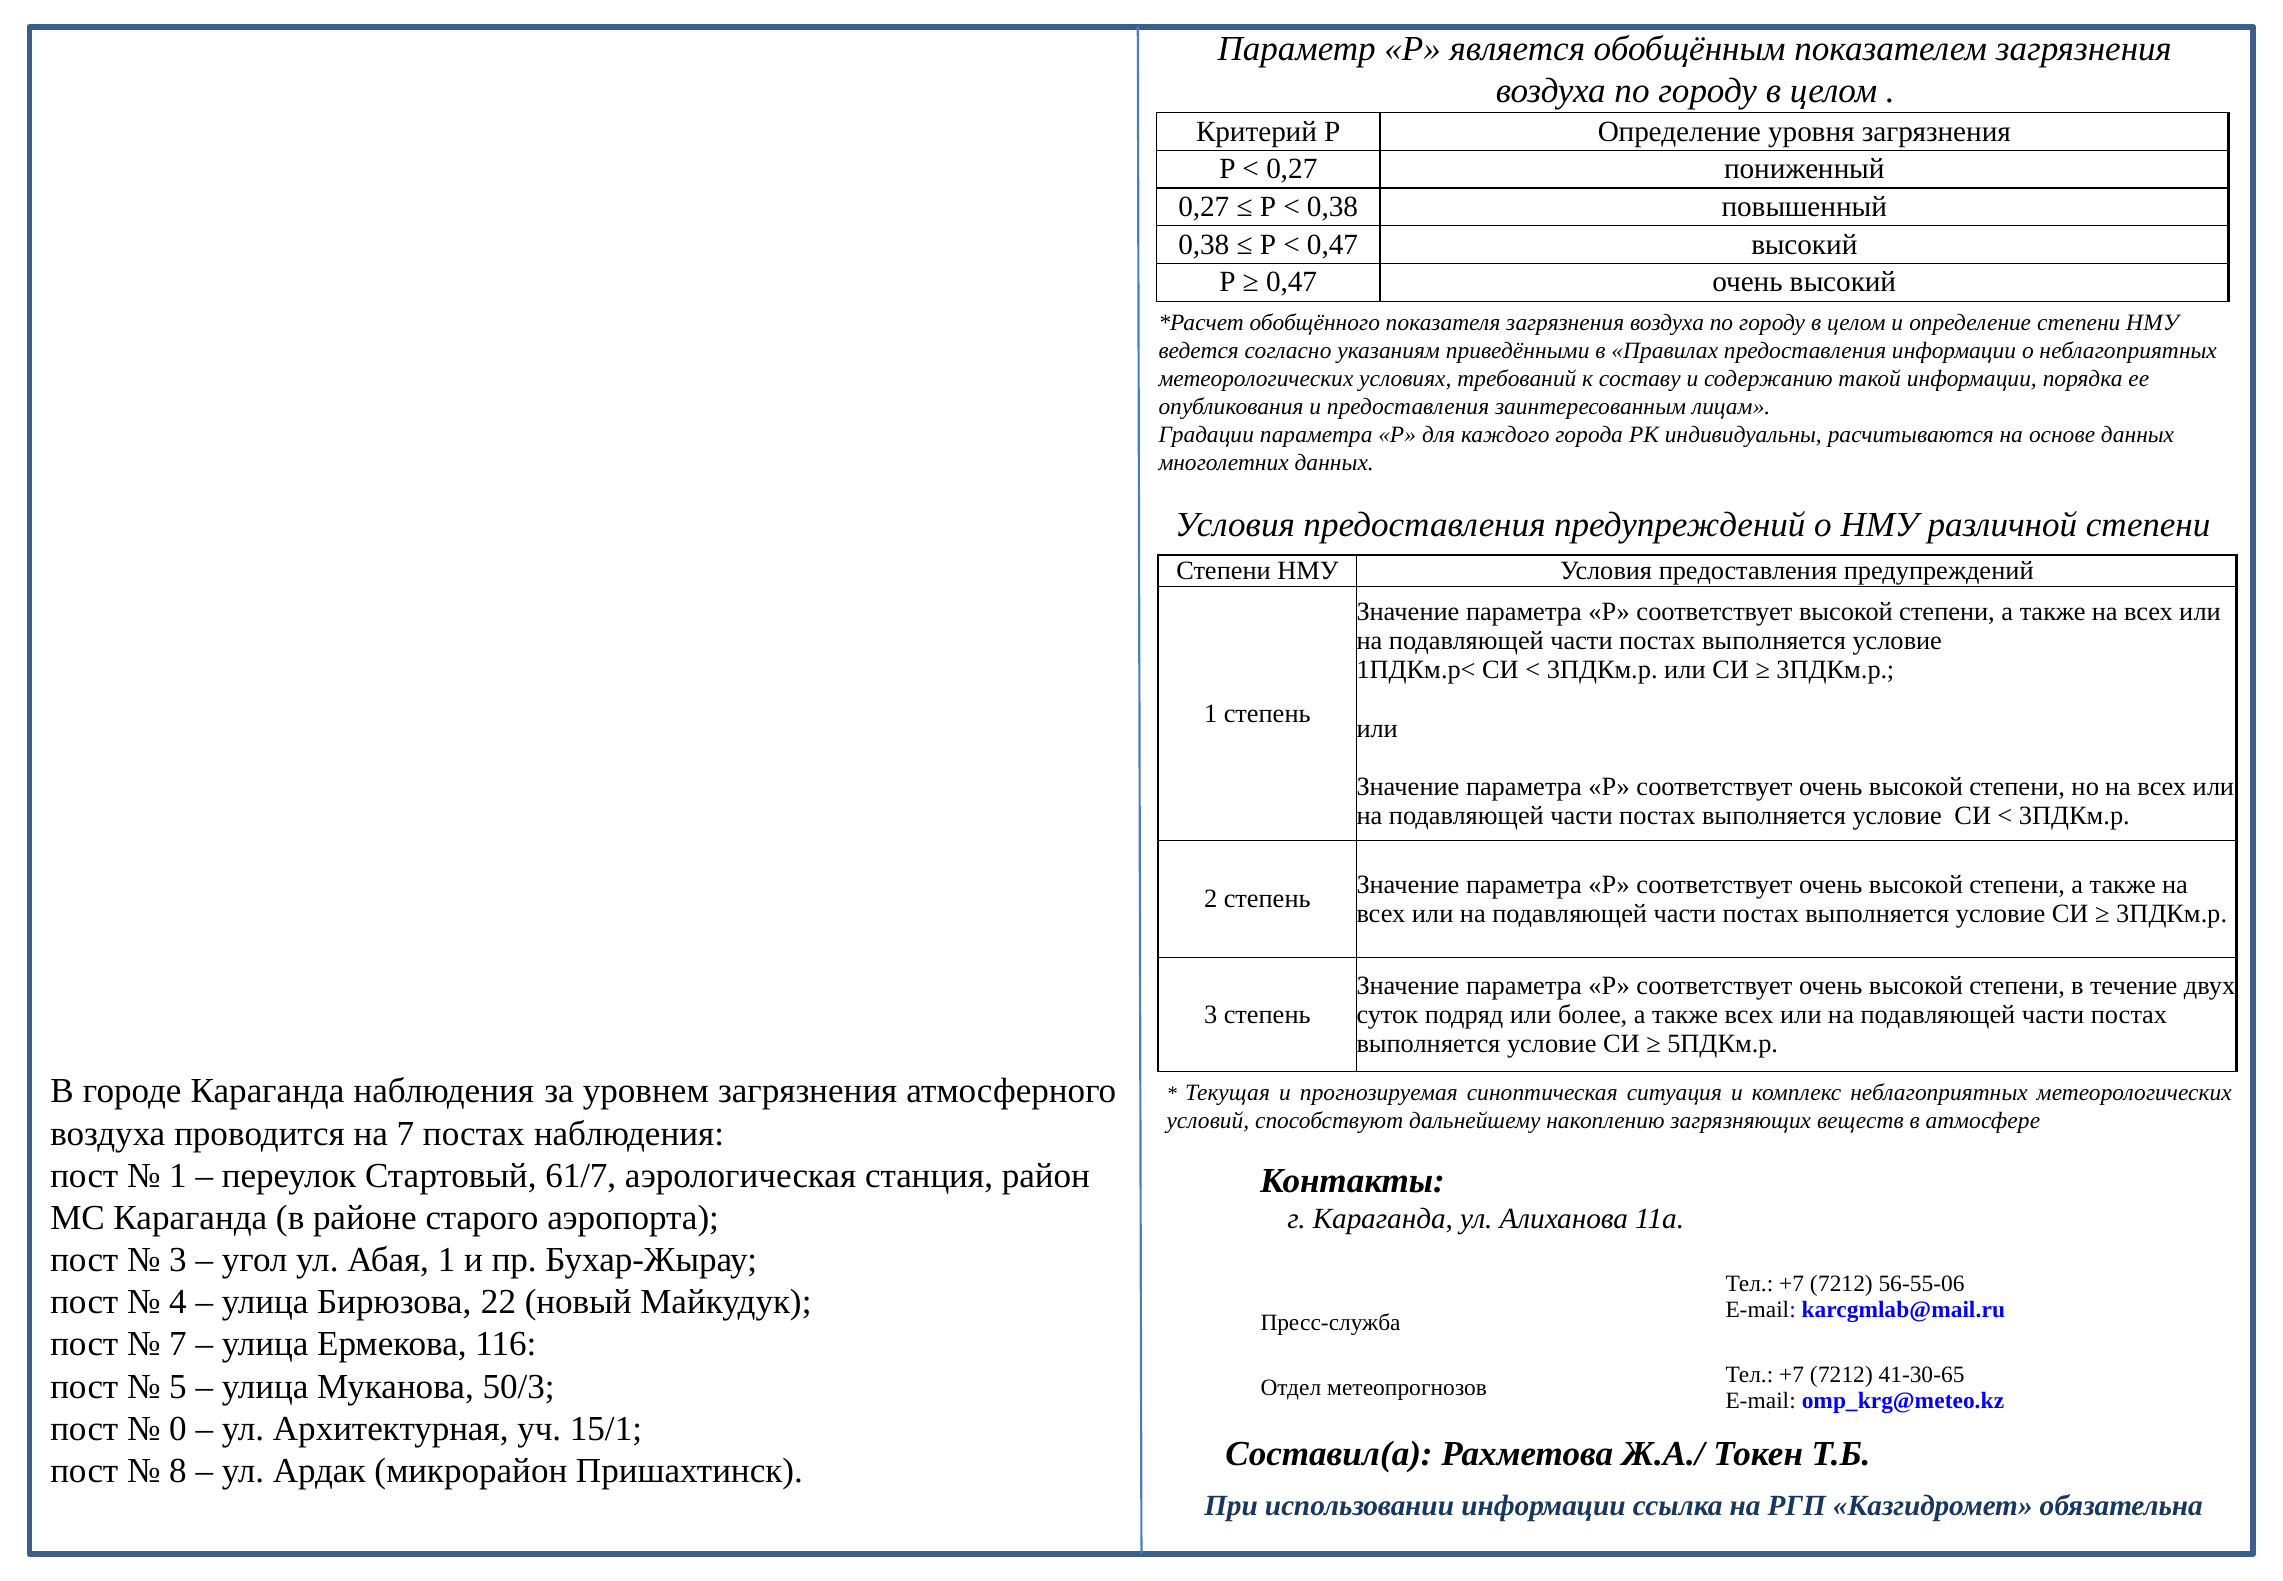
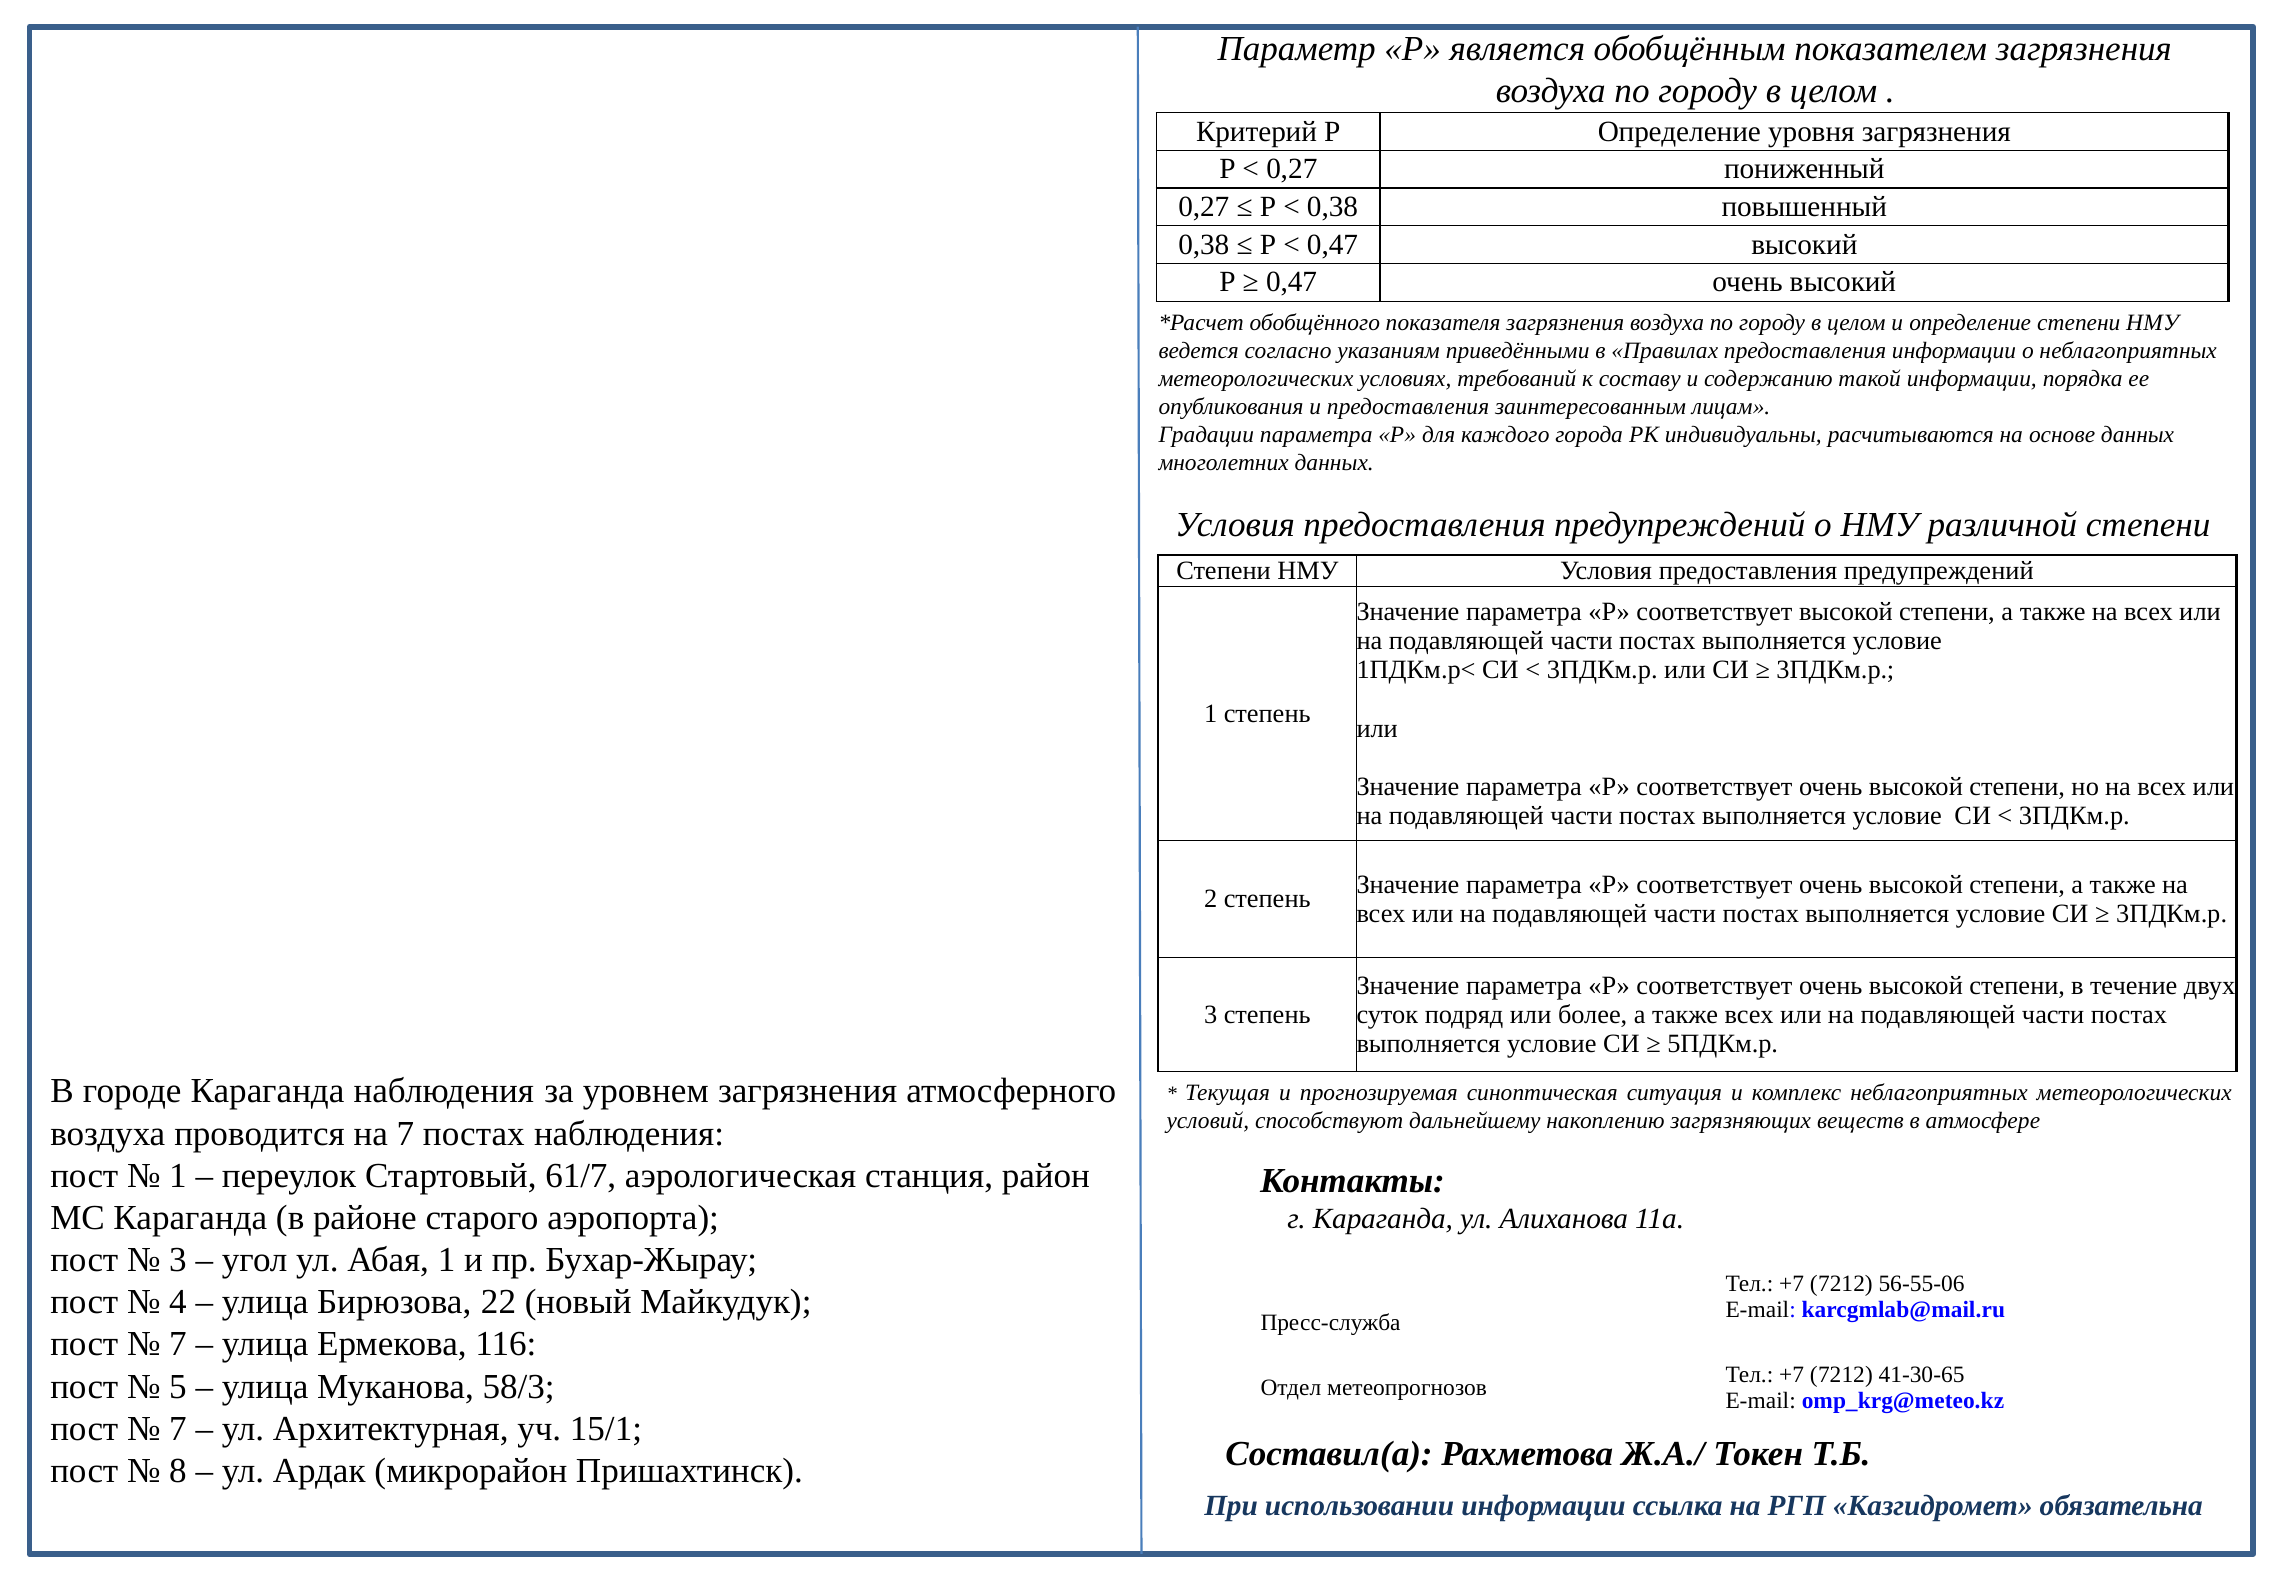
50/3: 50/3 -> 58/3 (519, 1386)
0: 0 -> 7 (178, 1428)
